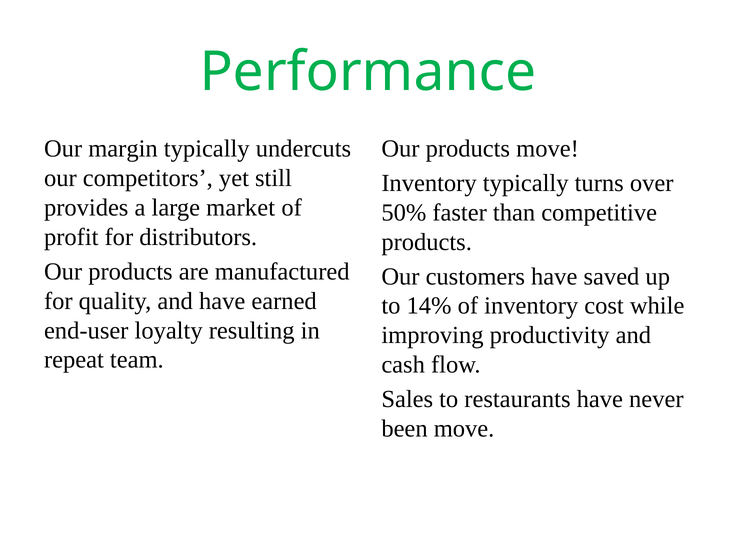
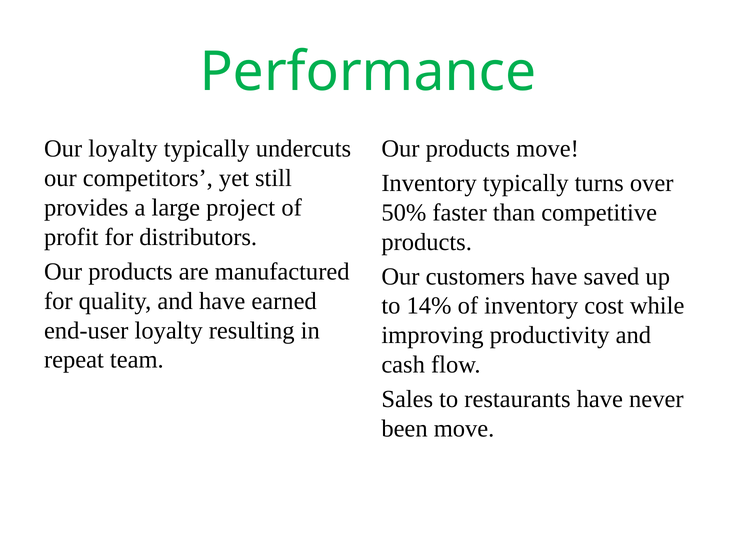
Our margin: margin -> loyalty (123, 149)
market: market -> project (241, 208)
